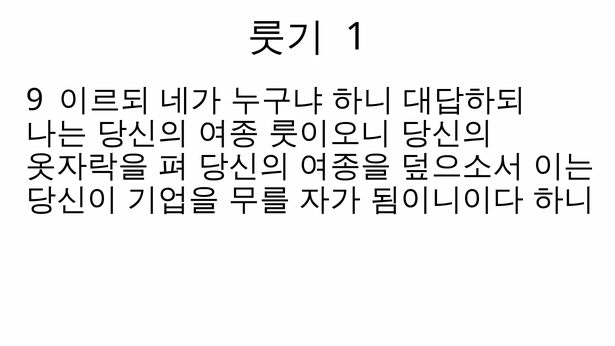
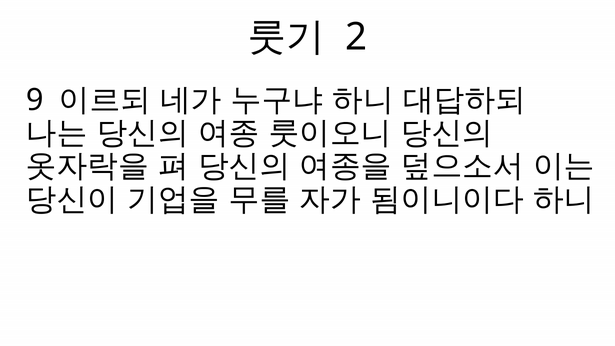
1: 1 -> 2 (356, 37)
